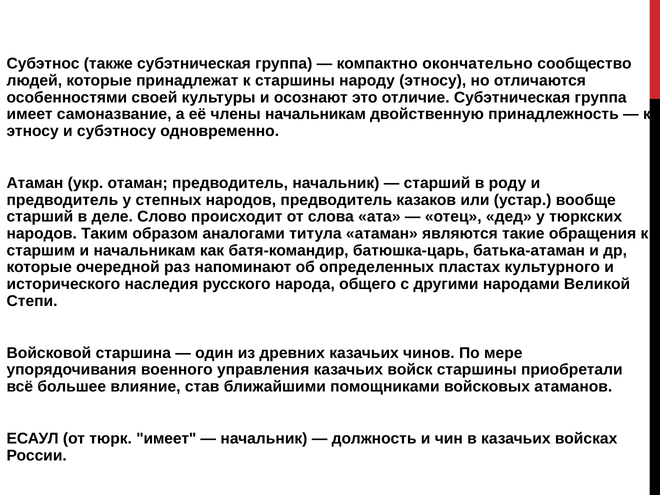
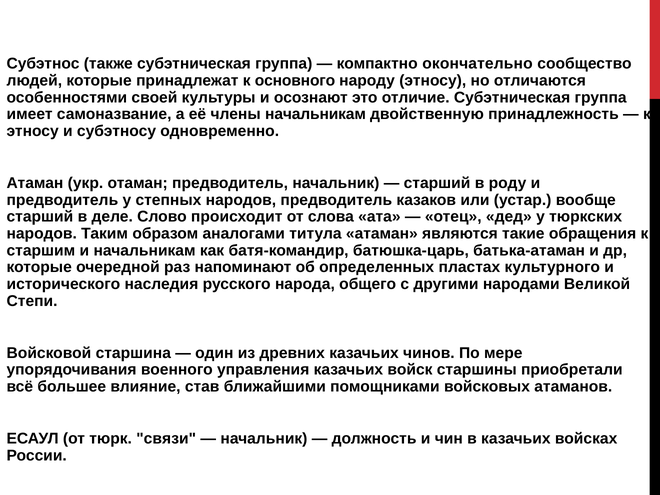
к старшины: старшины -> основного (295, 81)
тюрк имеет: имеет -> связи (166, 439)
